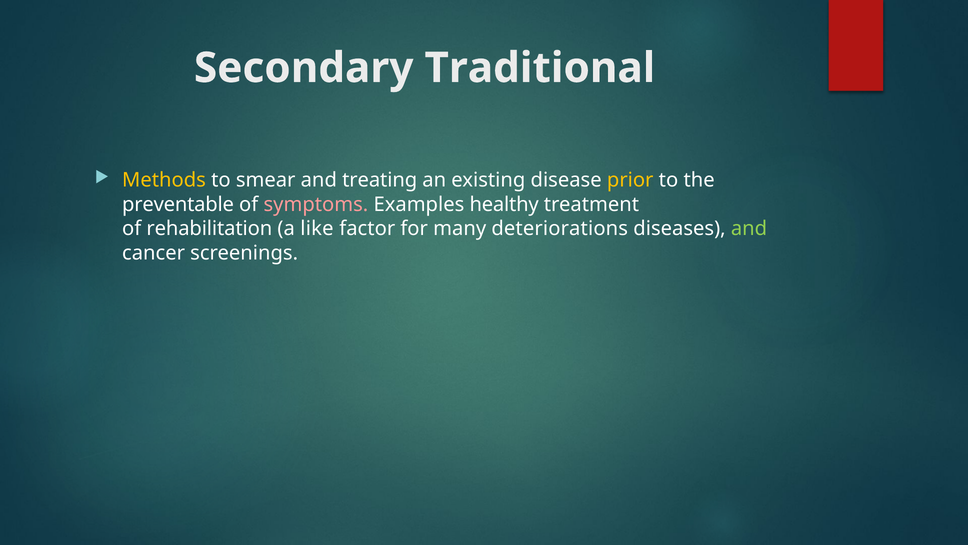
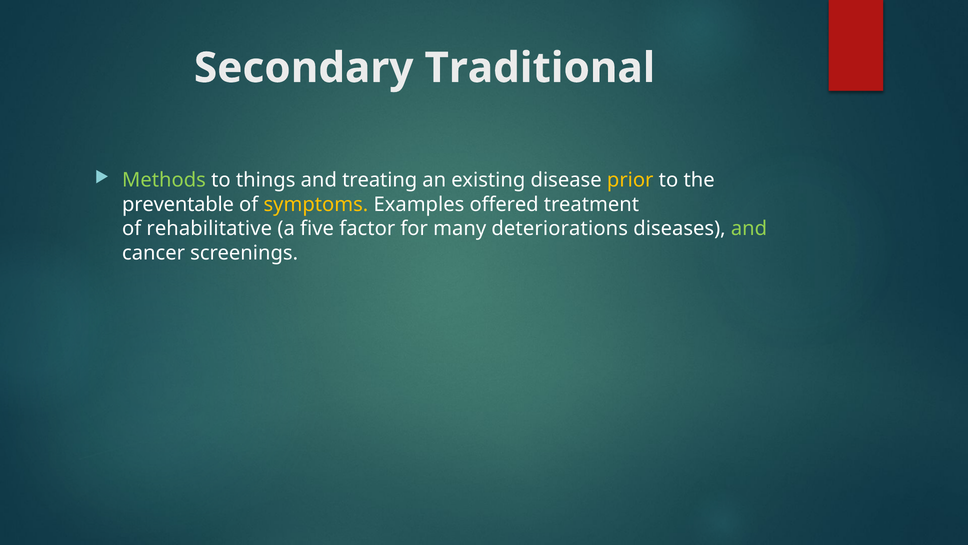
Methods colour: yellow -> light green (164, 180)
smear: smear -> things (266, 180)
symptoms colour: pink -> yellow (316, 204)
healthy: healthy -> offered (504, 204)
rehabilitation: rehabilitation -> rehabilitative (209, 229)
like: like -> five (317, 229)
